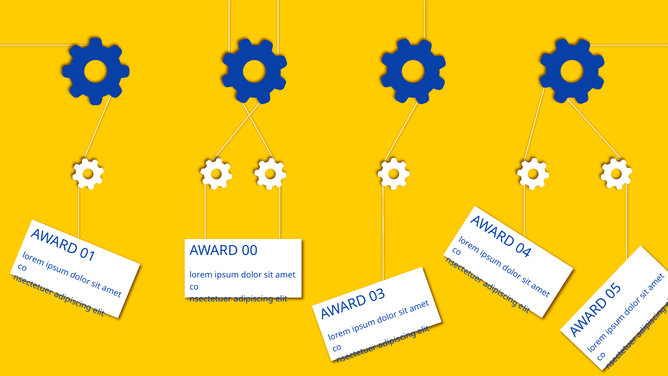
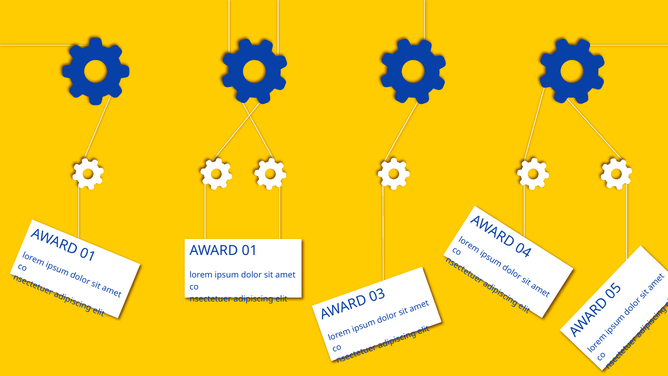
00: 00 -> 01 (250, 251)
